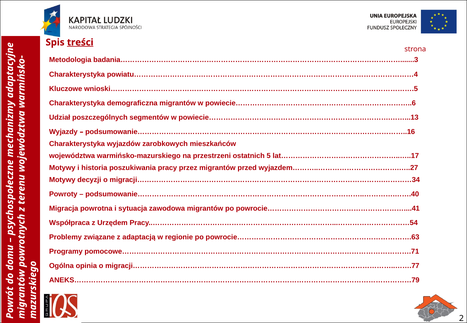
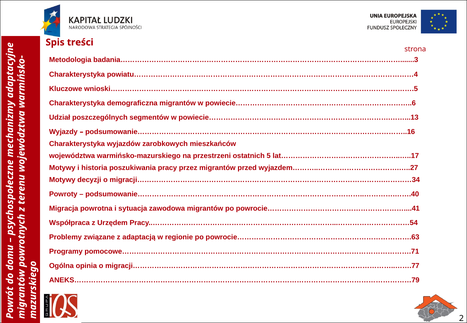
treści underline: present -> none (80, 42)
